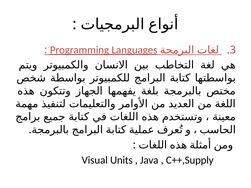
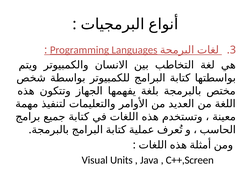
C++,Supply: C++,Supply -> C++,Screen (190, 160)
